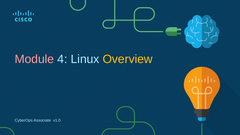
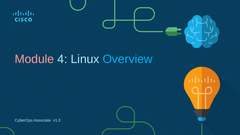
Overview colour: yellow -> light blue (128, 59)
